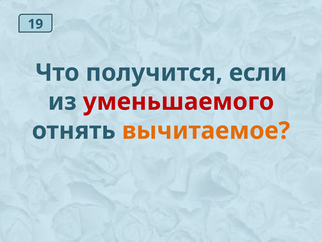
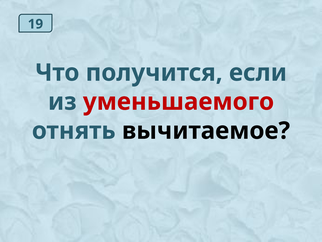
вычитаемое colour: orange -> black (206, 131)
